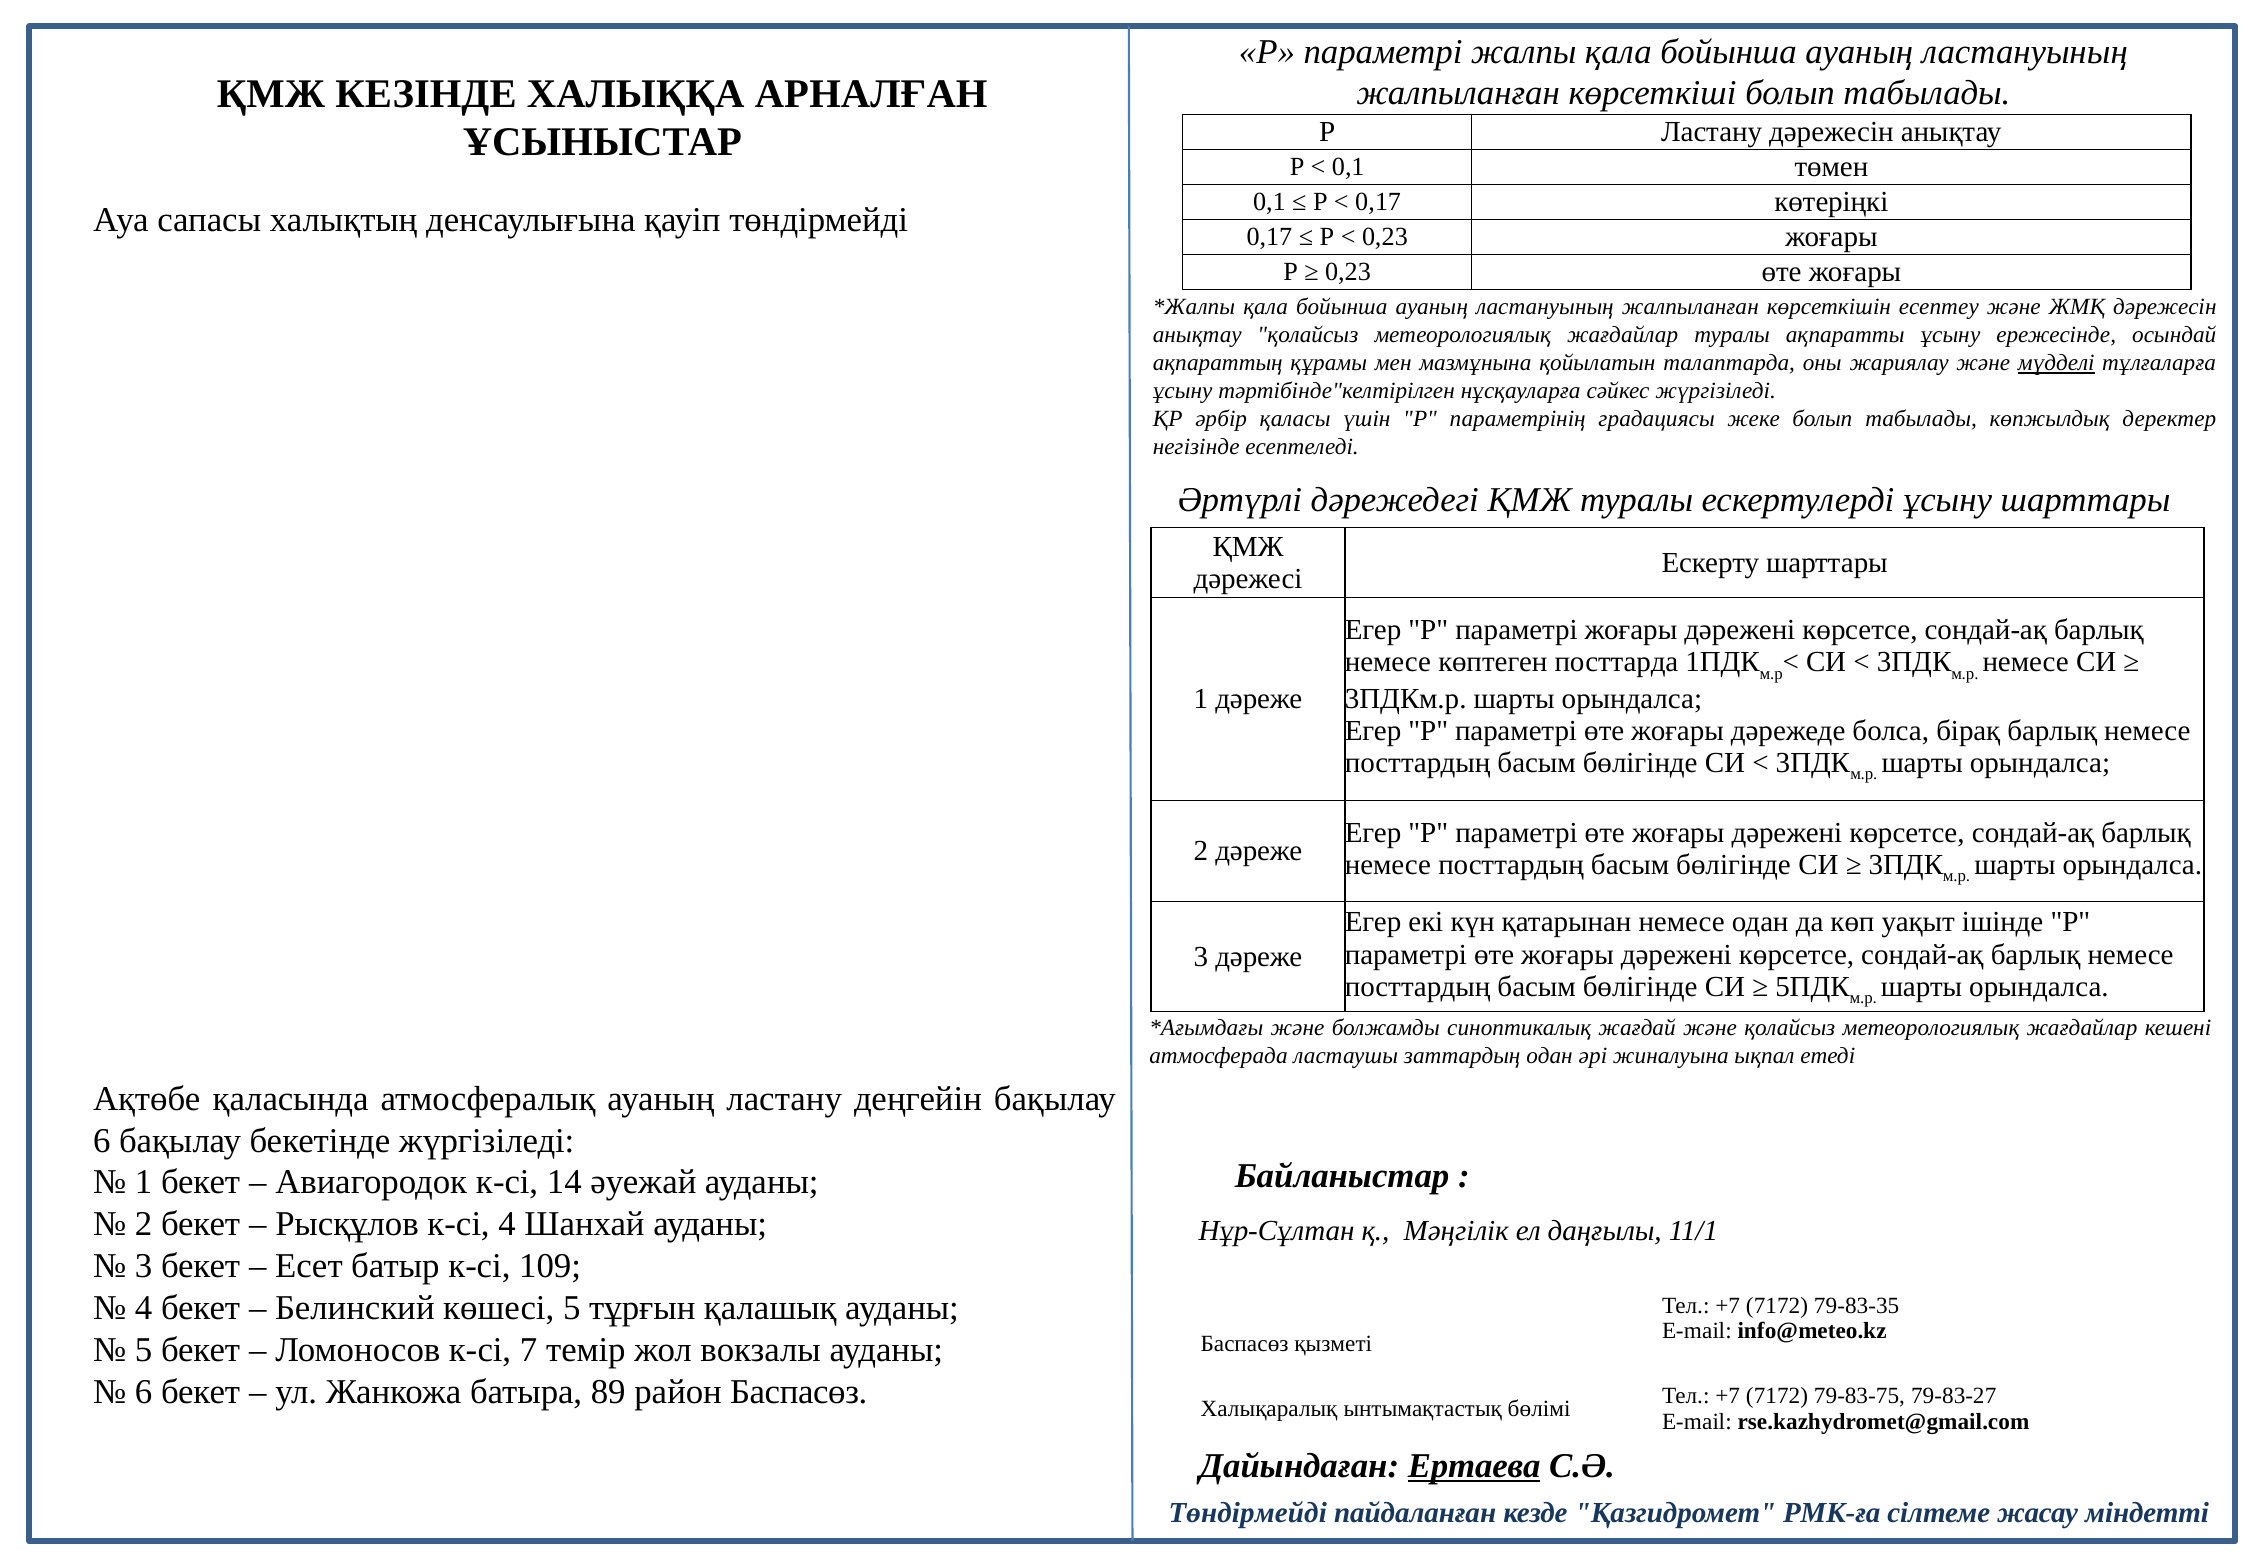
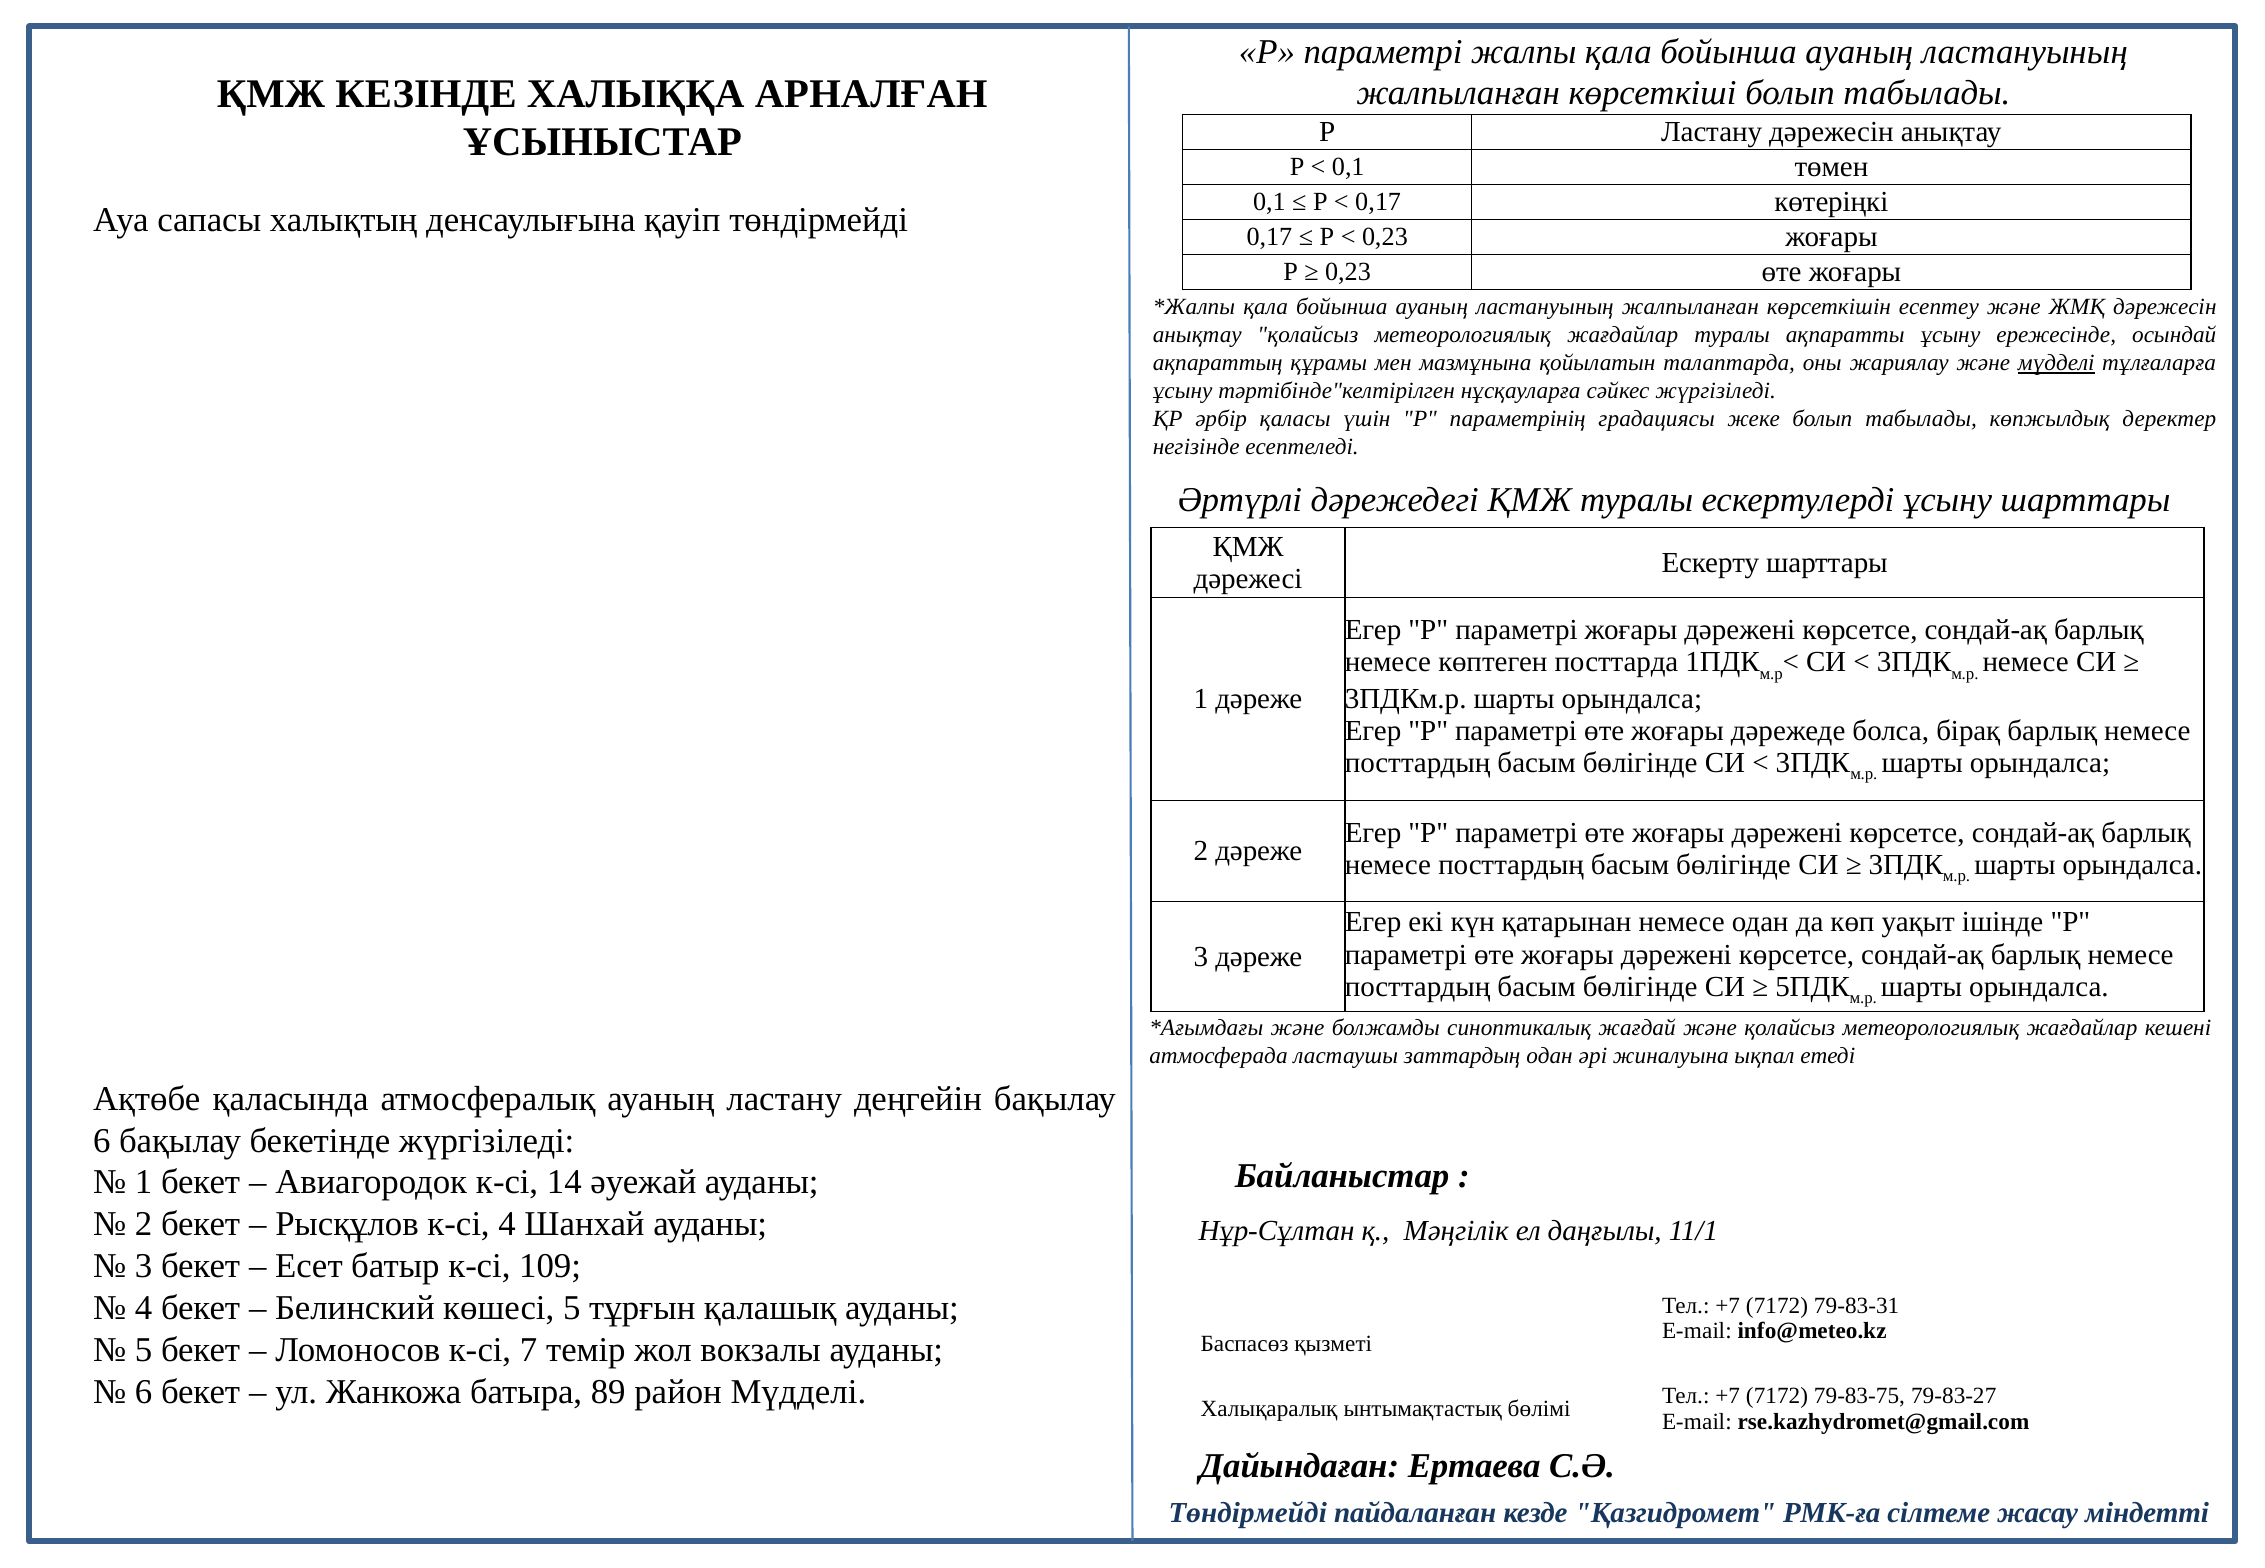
79-83-35: 79-83-35 -> 79-83-31 (1857, 1306)
район Баспасөз: Баспасөз -> Мүдделі (798, 1392)
Ертаева underline: present -> none (1474, 1466)
